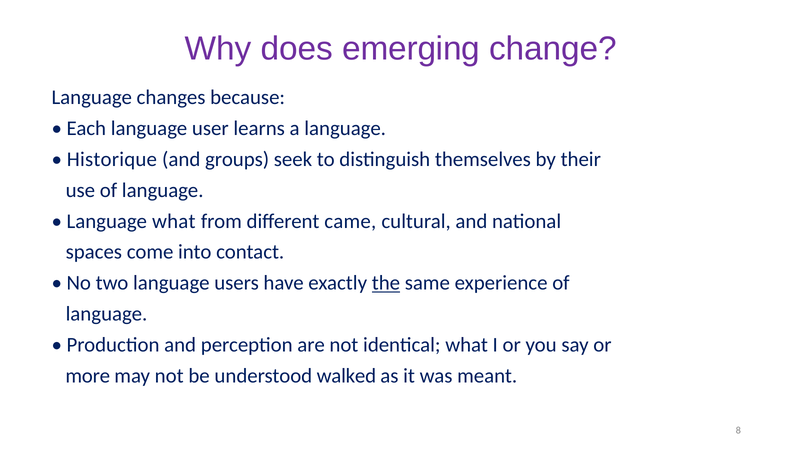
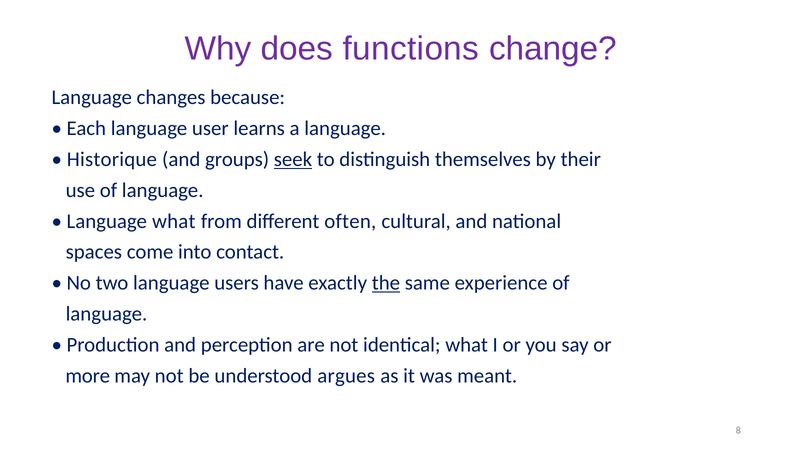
emerging: emerging -> functions (411, 49)
seek underline: none -> present (293, 159)
came: came -> often (350, 221)
walked: walked -> argues (346, 376)
